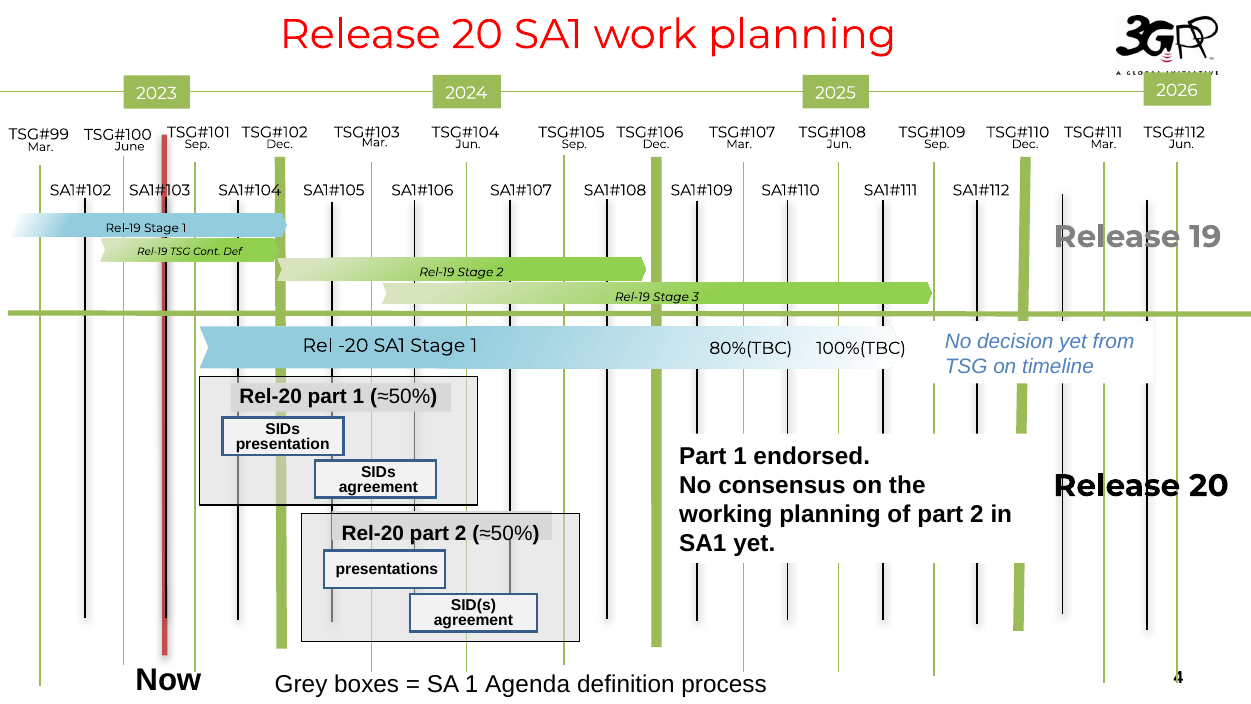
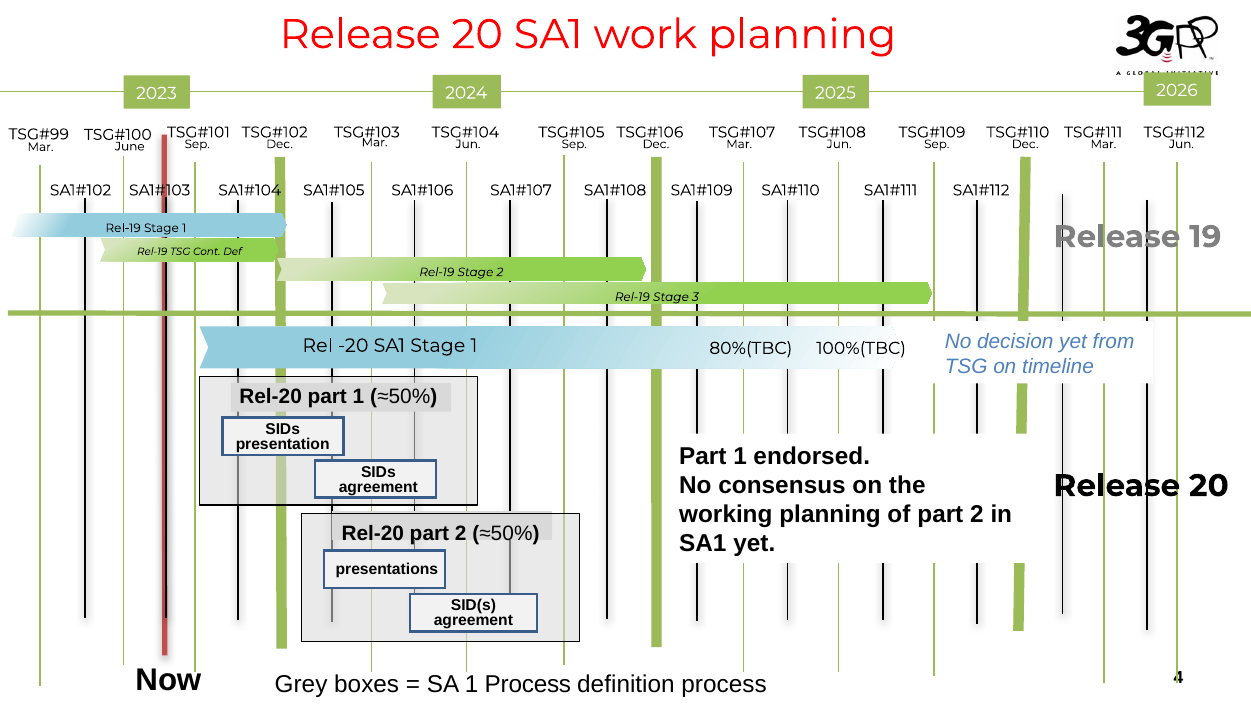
1 Agenda: Agenda -> Process (528, 684)
